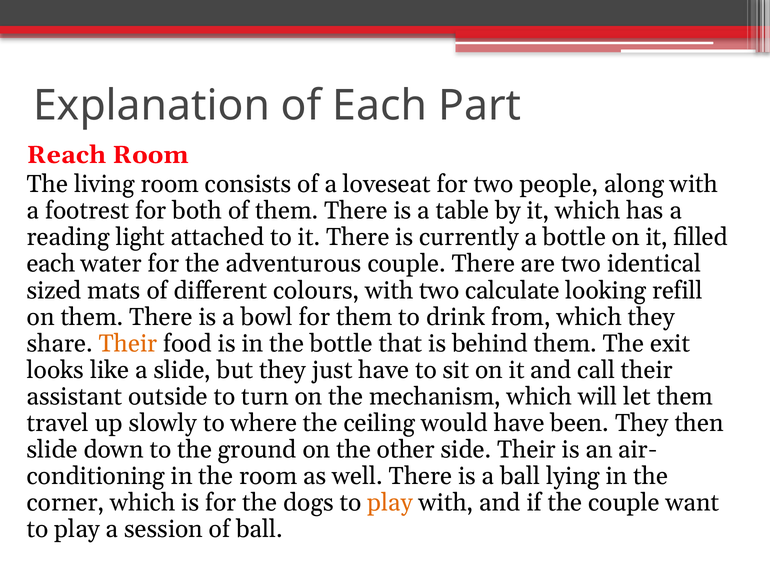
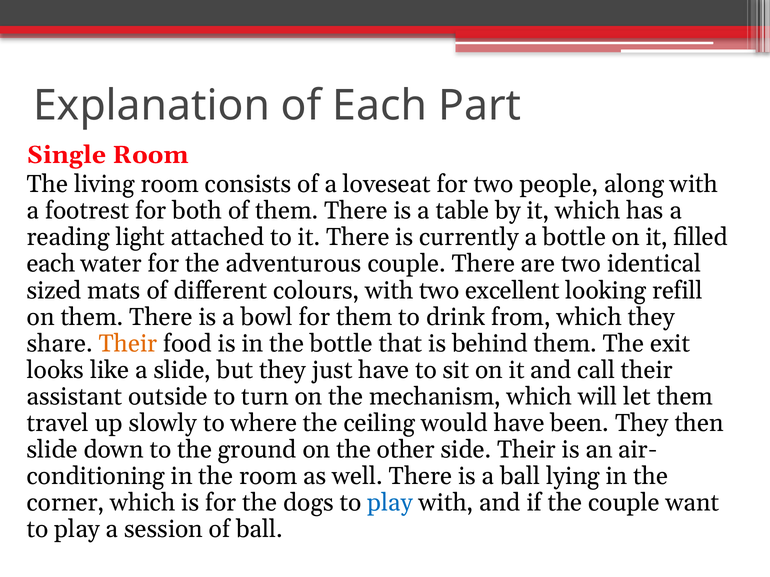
Reach: Reach -> Single (66, 155)
calculate: calculate -> excellent (512, 291)
play colour: orange -> blue (390, 503)
